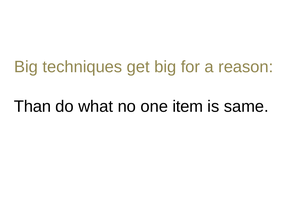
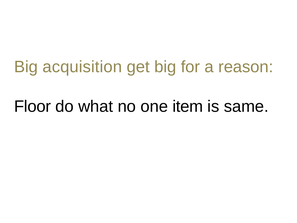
techniques: techniques -> acquisition (82, 67)
Than: Than -> Floor (33, 106)
